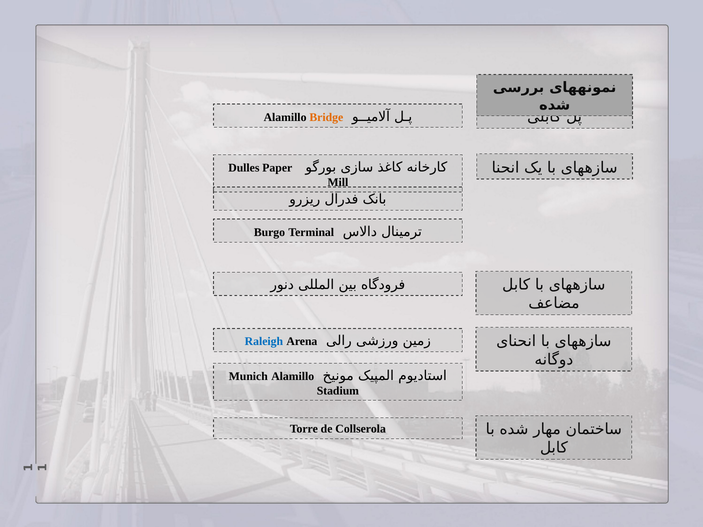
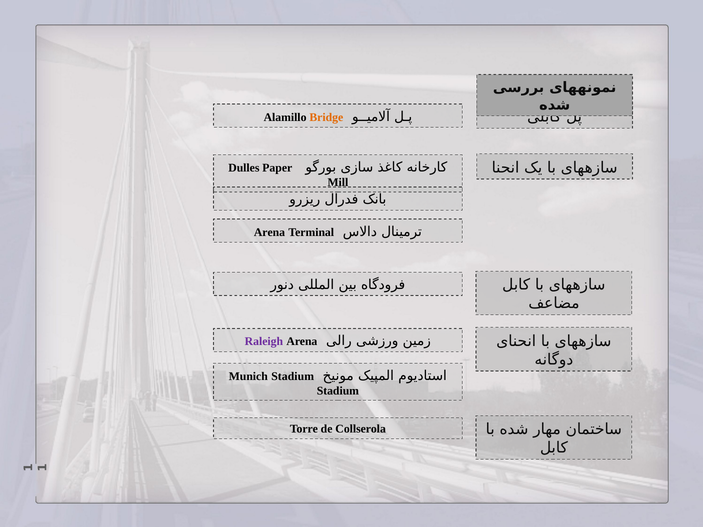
Burgo: Burgo -> Arena (269, 232)
Raleigh colour: blue -> purple (264, 342)
Munich Alamillo: Alamillo -> Stadium (293, 376)
